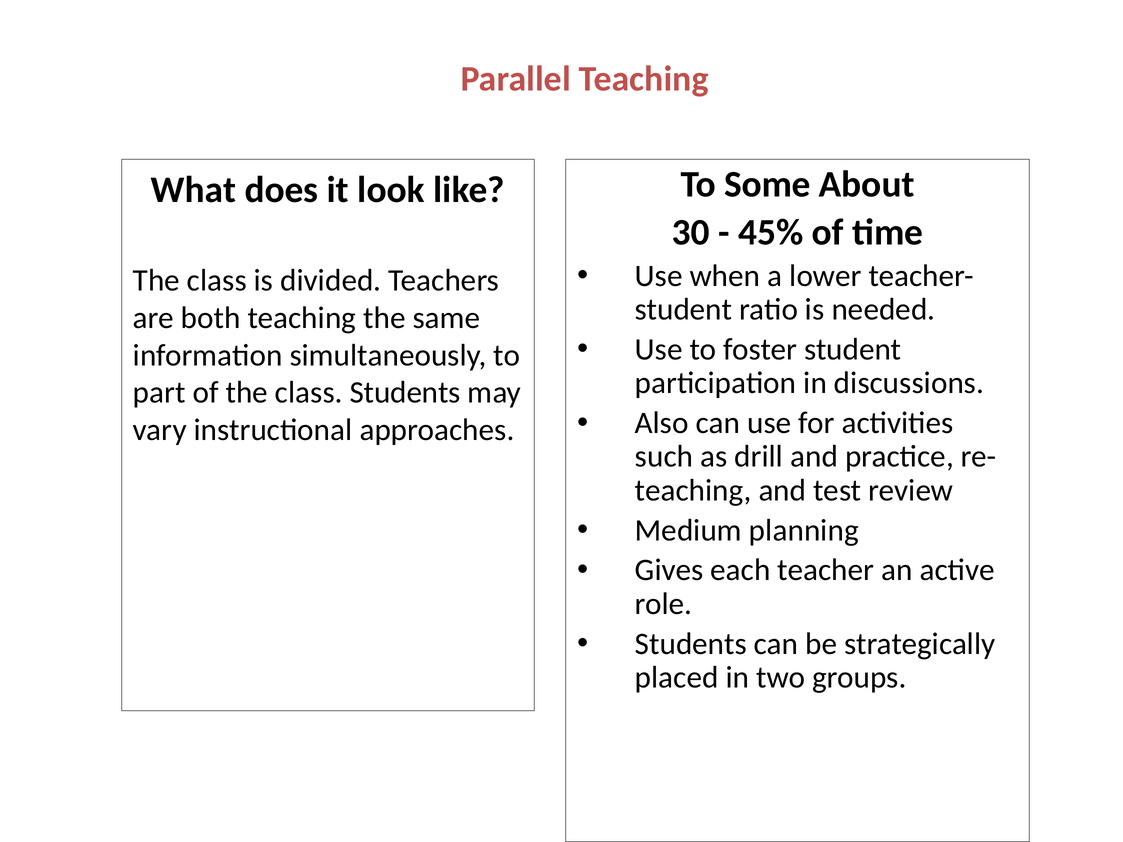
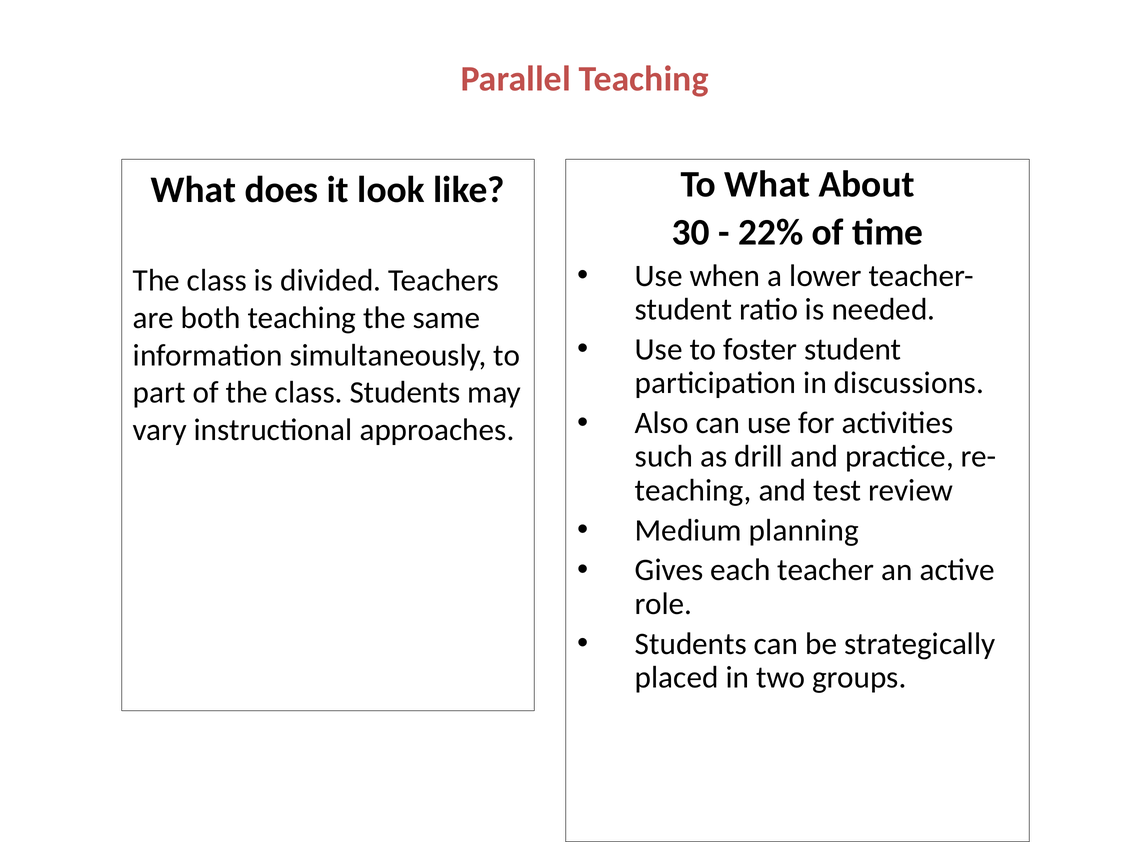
To Some: Some -> What (767, 185)
45%: 45% -> 22% (771, 233)
